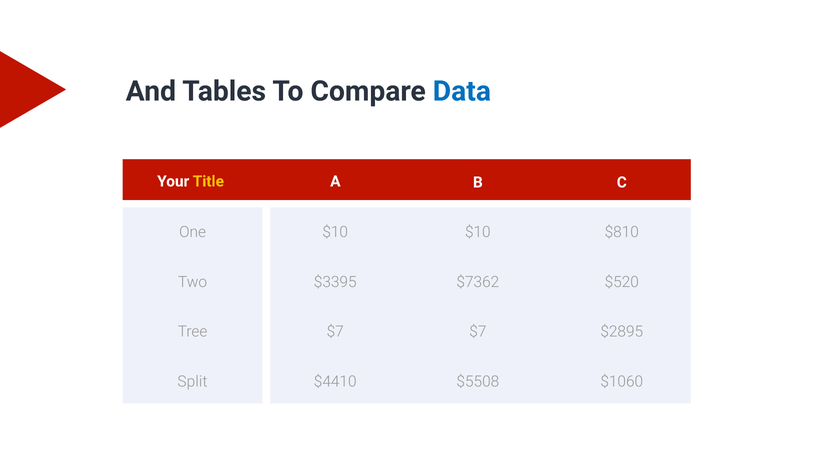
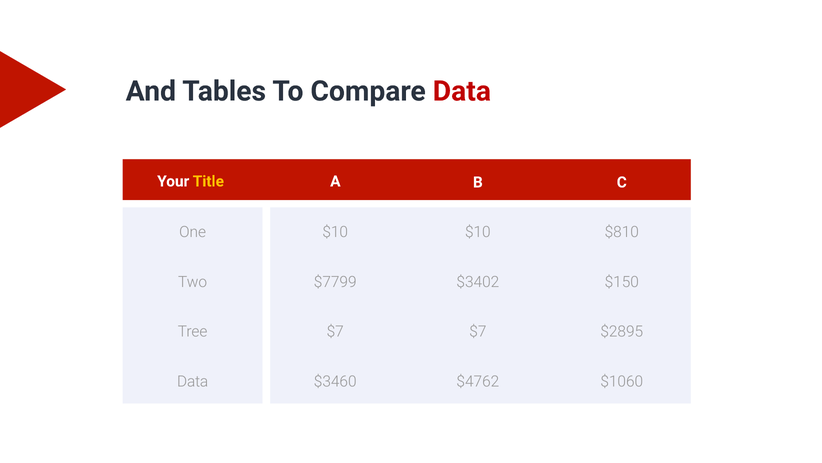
Data colour: blue -> red (462, 91)
$3395: $3395 -> $7799 (335, 282)
$7362: $7362 -> $3402 (478, 282)
$520: $520 -> $150 (622, 282)
Split: Split -> Data (193, 381)
$4410: $4410 -> $3460 (335, 381)
$5508: $5508 -> $4762 (478, 381)
